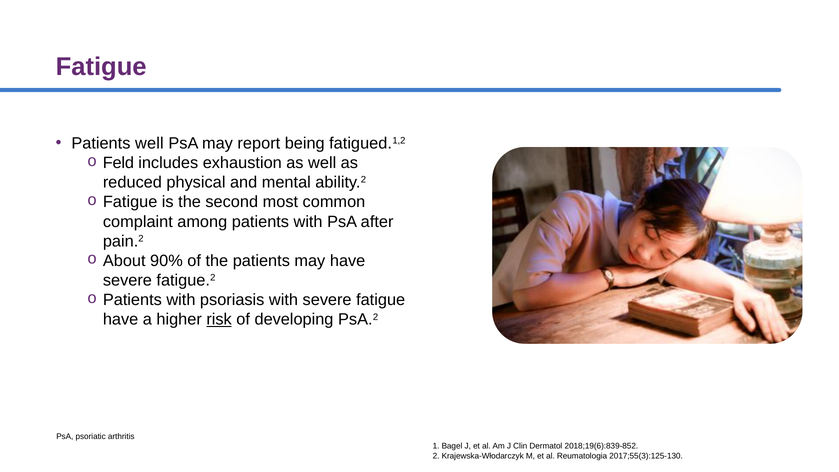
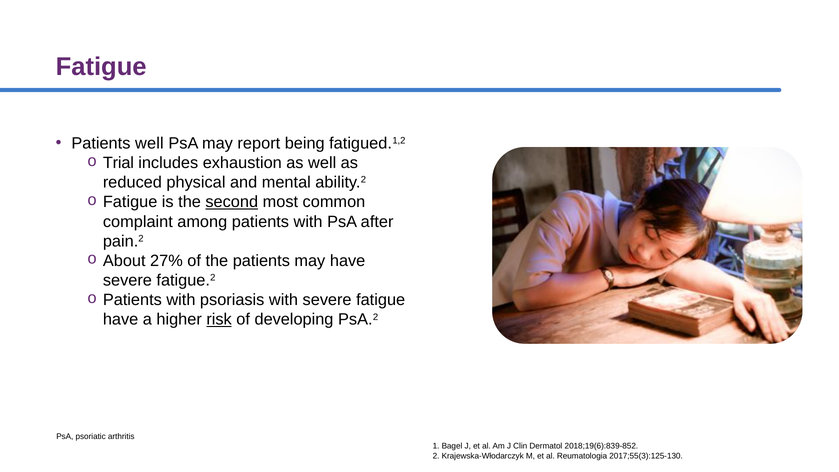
Feld: Feld -> Trial (118, 163)
second underline: none -> present (232, 202)
90%: 90% -> 27% (166, 261)
